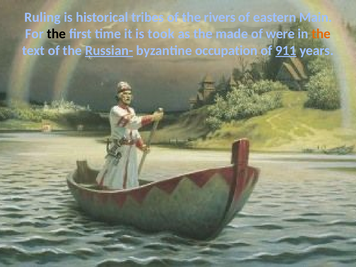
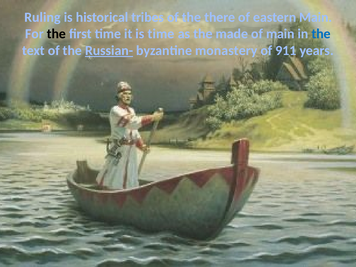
rivers: rivers -> there (220, 17)
is took: took -> time (161, 34)
of were: were -> main (280, 34)
the colour: orange -> blue (321, 34)
occupation: occupation -> monastery (226, 51)
911 underline: present -> none (286, 51)
